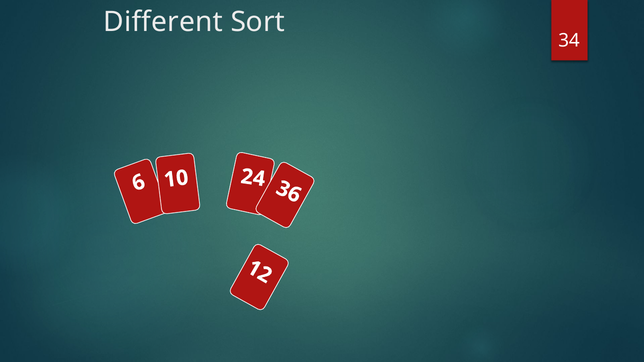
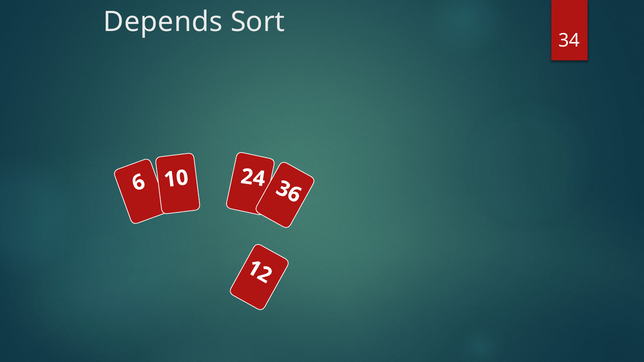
Different: Different -> Depends (163, 22)
